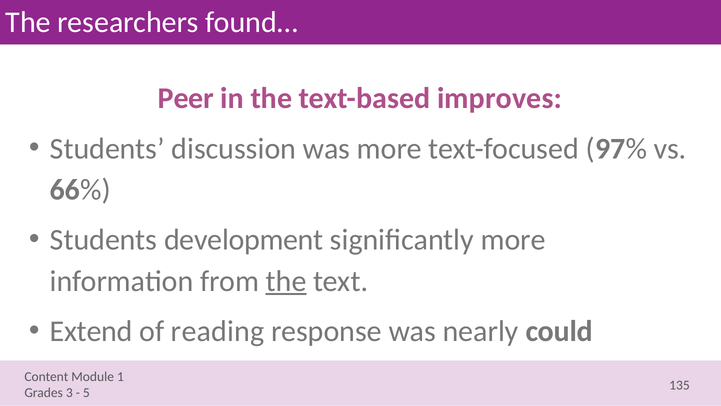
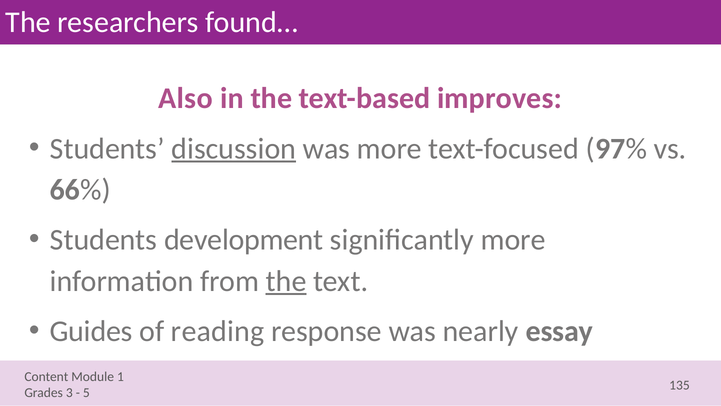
Peer: Peer -> Also (186, 98)
discussion underline: none -> present (234, 149)
Extend: Extend -> Guides (91, 331)
could: could -> essay (559, 331)
